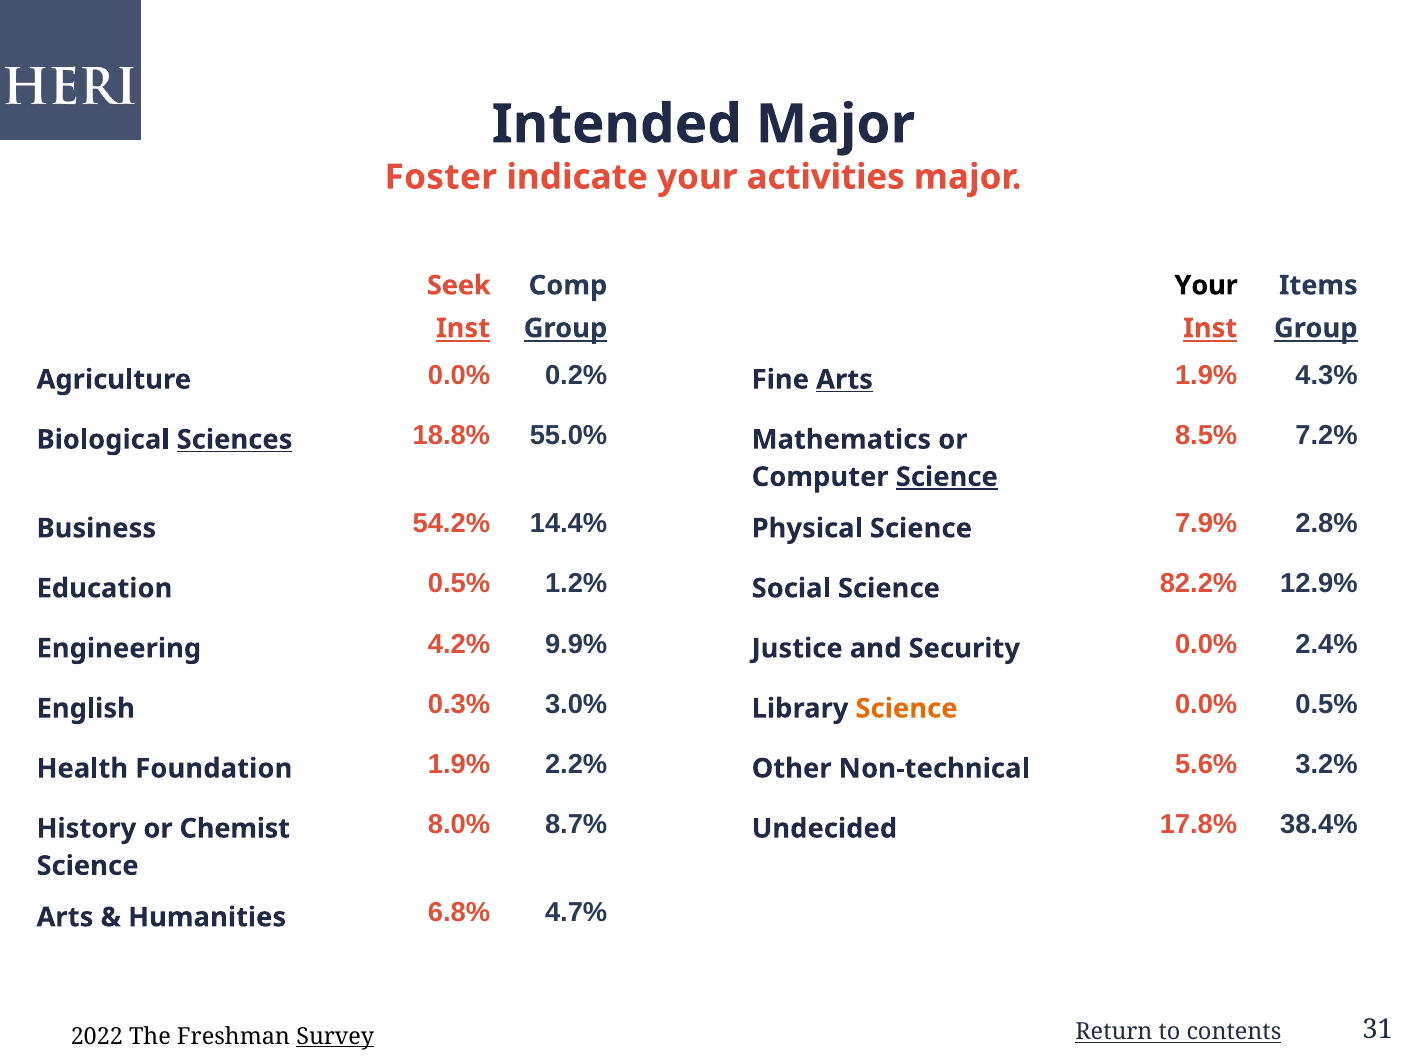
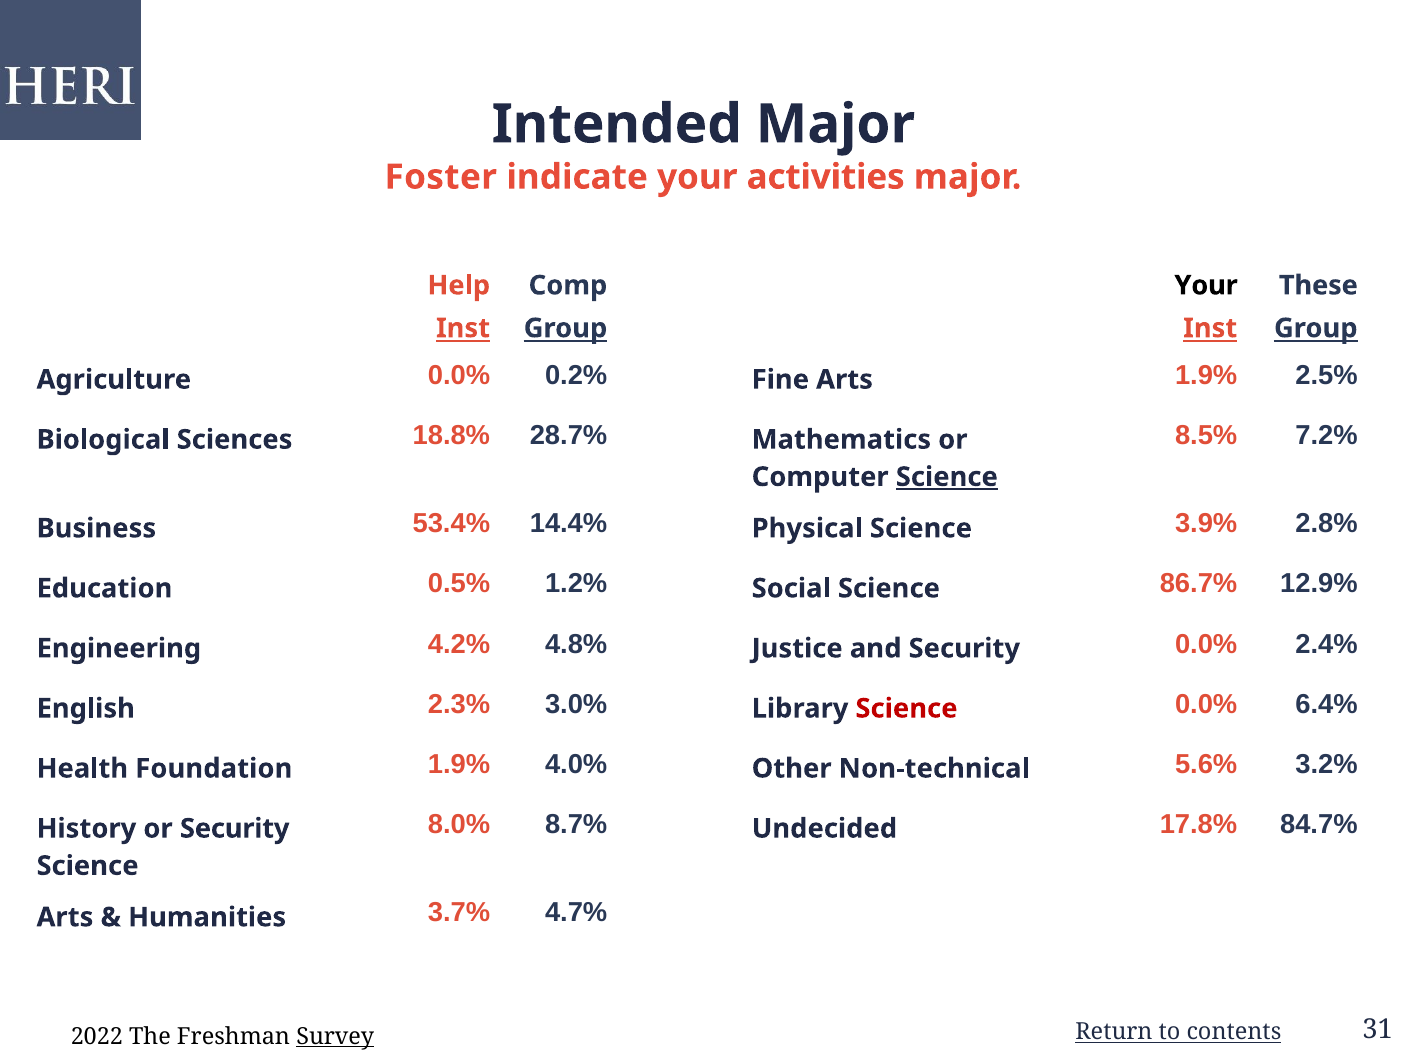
Seek: Seek -> Help (459, 285)
Items: Items -> These (1318, 285)
Arts underline: present -> none (845, 379)
4.3%: 4.3% -> 2.5% (1326, 375)
Sciences underline: present -> none (235, 439)
55.0%: 55.0% -> 28.7% (569, 435)
54.2%: 54.2% -> 53.4% (451, 524)
7.9%: 7.9% -> 3.9% (1206, 524)
82.2%: 82.2% -> 86.7% (1199, 584)
9.9%: 9.9% -> 4.8% (576, 644)
0.3%: 0.3% -> 2.3% (459, 703)
Science colour: orange -> red (906, 708)
0.0% 0.5%: 0.5% -> 6.4% (1326, 703)
2.2%: 2.2% -> 4.0% (576, 763)
38.4%: 38.4% -> 84.7% (1319, 823)
or Chemist: Chemist -> Security (235, 828)
6.8%: 6.8% -> 3.7% (459, 912)
